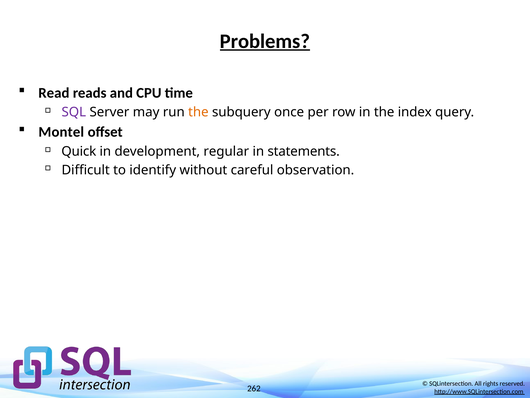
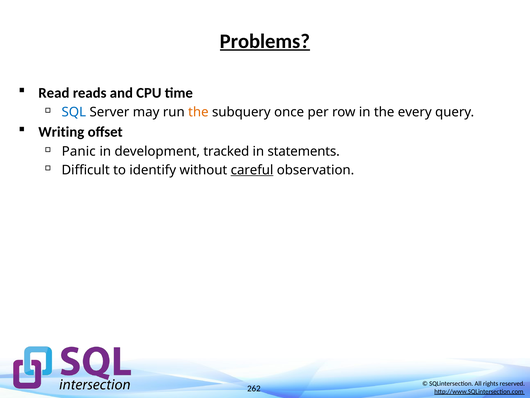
SQL colour: purple -> blue (74, 112)
index: index -> every (415, 112)
Montel: Montel -> Writing (61, 132)
Quick: Quick -> Panic (79, 151)
regular: regular -> tracked (226, 151)
careful underline: none -> present (252, 170)
